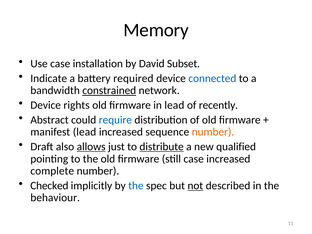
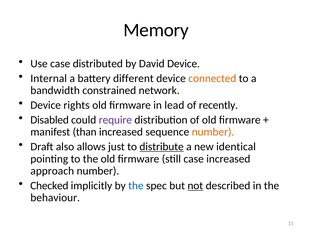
installation: installation -> distributed (98, 64)
David Subset: Subset -> Device (183, 64)
Indicate: Indicate -> Internal (49, 78)
required: required -> different (133, 78)
connected colour: blue -> orange (212, 78)
constrained underline: present -> none (109, 91)
Abstract: Abstract -> Disabled (50, 120)
require colour: blue -> purple (115, 120)
manifest lead: lead -> than (85, 132)
allows underline: present -> none (91, 147)
qualified: qualified -> identical (236, 147)
complete: complete -> approach (52, 171)
